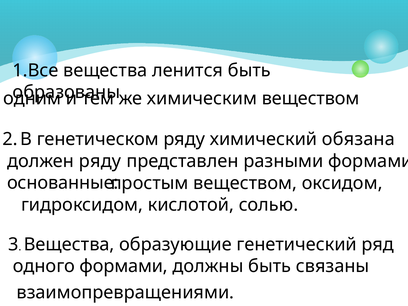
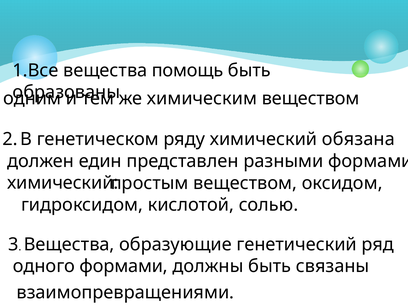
ленится: ленится -> помощь (188, 71)
должен ряду: ряду -> един (100, 161)
основанные: основанные -> химический (63, 183)
